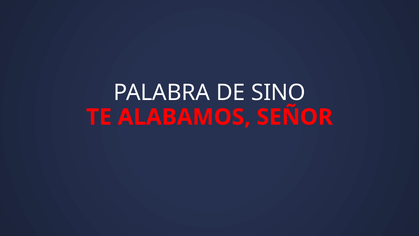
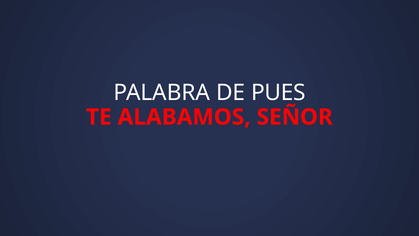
SINO: SINO -> PUES (278, 92)
